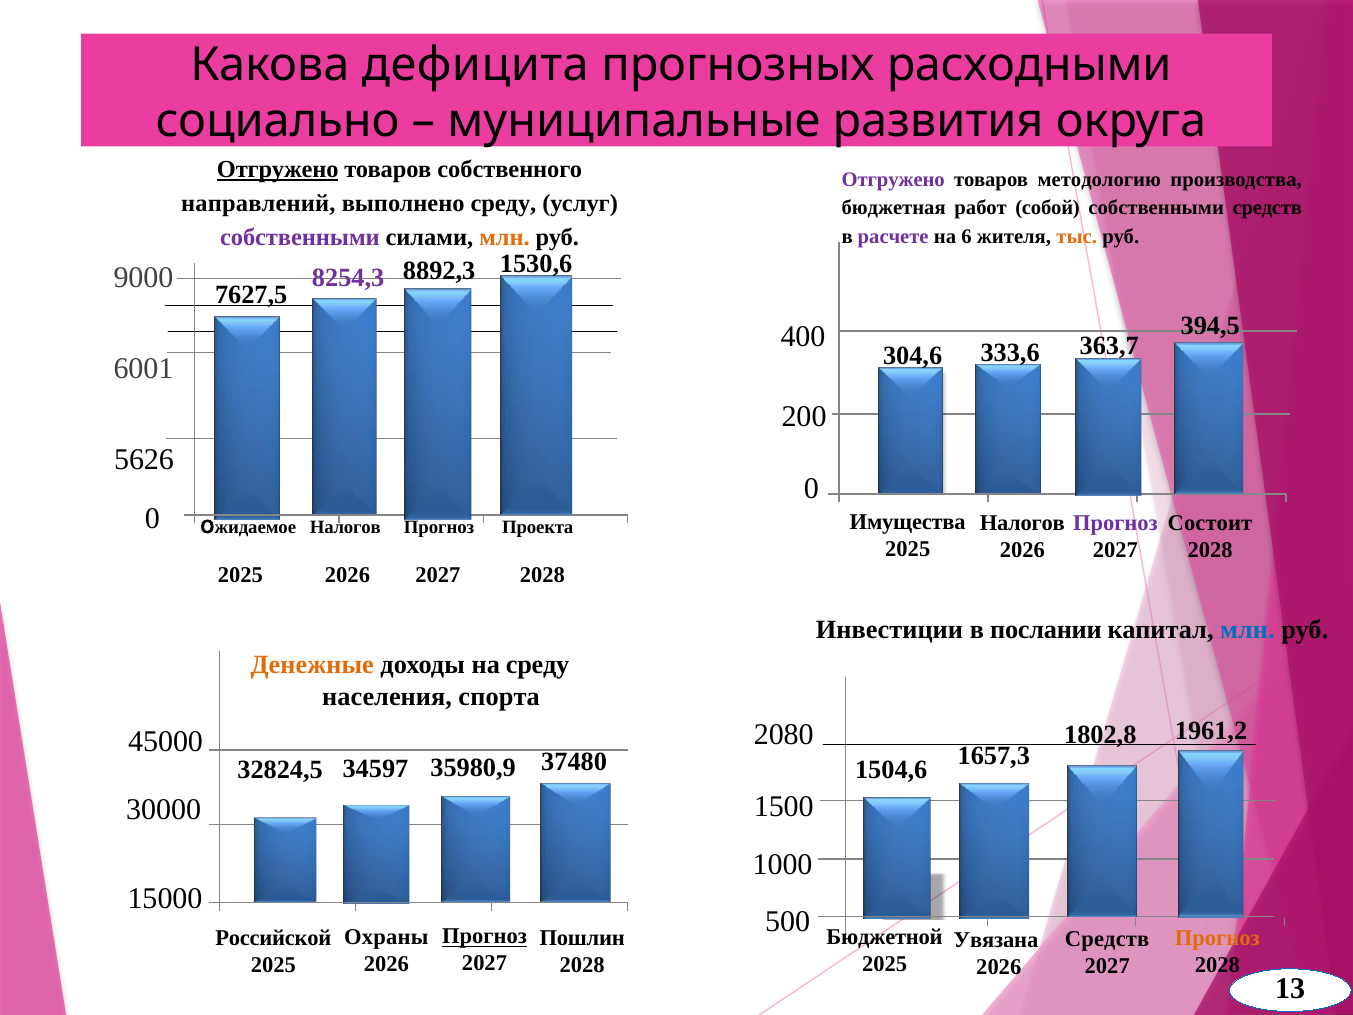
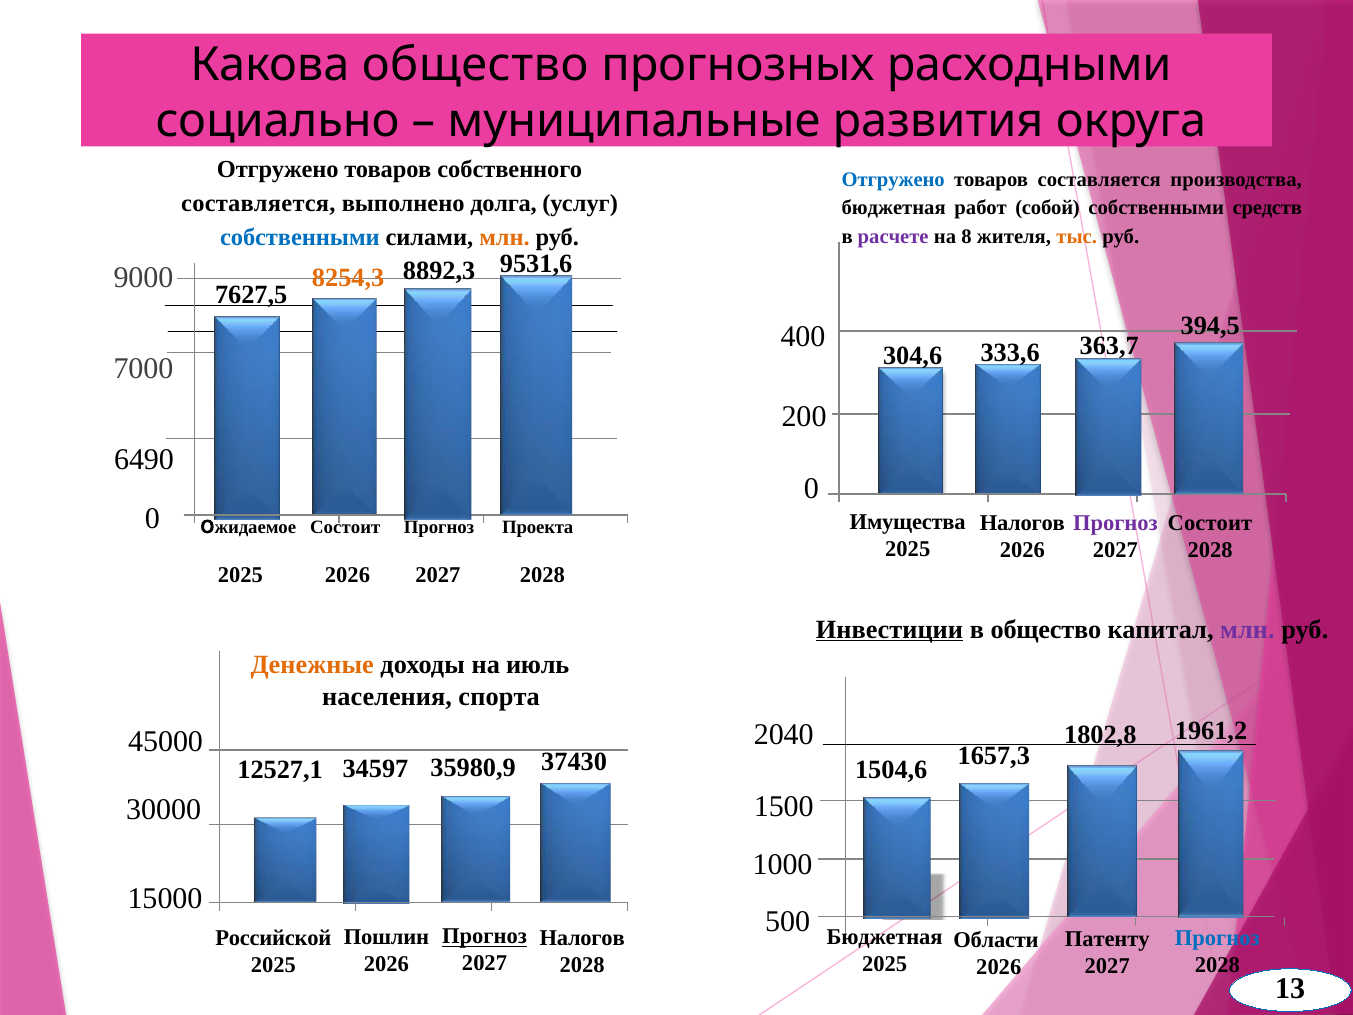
Какова дефицита: дефицита -> общество (475, 65)
Отгружено underline: present -> none (278, 169)
Отгружено colour: purple -> blue (893, 179)
товаров методологию: методологию -> составляется (1099, 179)
направлений: направлений -> составляется (258, 203)
выполнено среду: среду -> долга (504, 203)
собственными colour: purple -> blue (300, 237)
6: 6 -> 8 (966, 236)
8254,3 colour: purple -> orange (348, 278)
1530,6: 1530,6 -> 9531,6 (536, 264)
6001: 6001 -> 7000 (143, 369)
5626: 5626 -> 6490 (144, 459)
Налогов: Налогов -> Состоит (345, 527)
Инвестиции underline: none -> present (890, 629)
в послании: послании -> общество (1046, 629)
млн colour: blue -> purple (1247, 629)
на среду: среду -> июль (538, 665)
2080: 2080 -> 2040 (784, 734)
37480: 37480 -> 37430 (574, 761)
32824,5: 32824,5 -> 12527,1 (280, 770)
Охраны: Охраны -> Пошлин (386, 937)
Бюджетной: Бюджетной -> Бюджетная (885, 937)
Пошлин: Пошлин -> Налогов (582, 938)
Прогноз colour: orange -> blue (1217, 938)
Средств: Средств -> Патенту (1107, 939)
Увязана: Увязана -> Области (996, 939)
